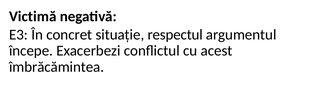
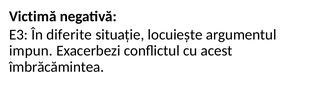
concret: concret -> diferite (69, 35)
respectul: respectul -> locuiește (175, 35)
începe: începe -> impun (31, 51)
